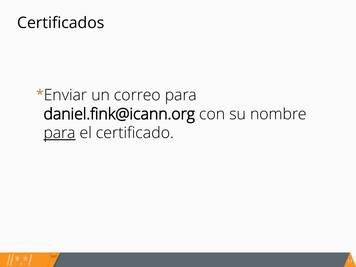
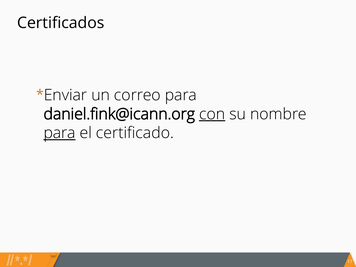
con underline: none -> present (212, 114)
